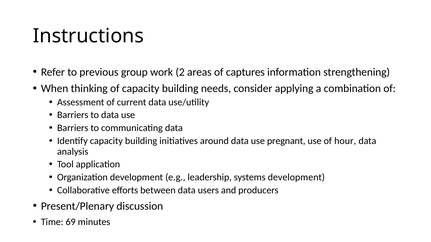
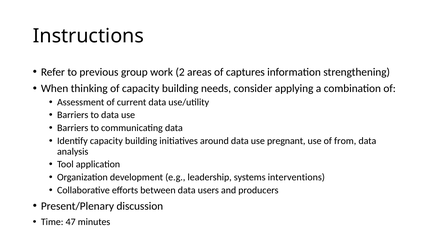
hour: hour -> from (345, 141)
systems development: development -> interventions (296, 178)
69: 69 -> 47 (71, 222)
